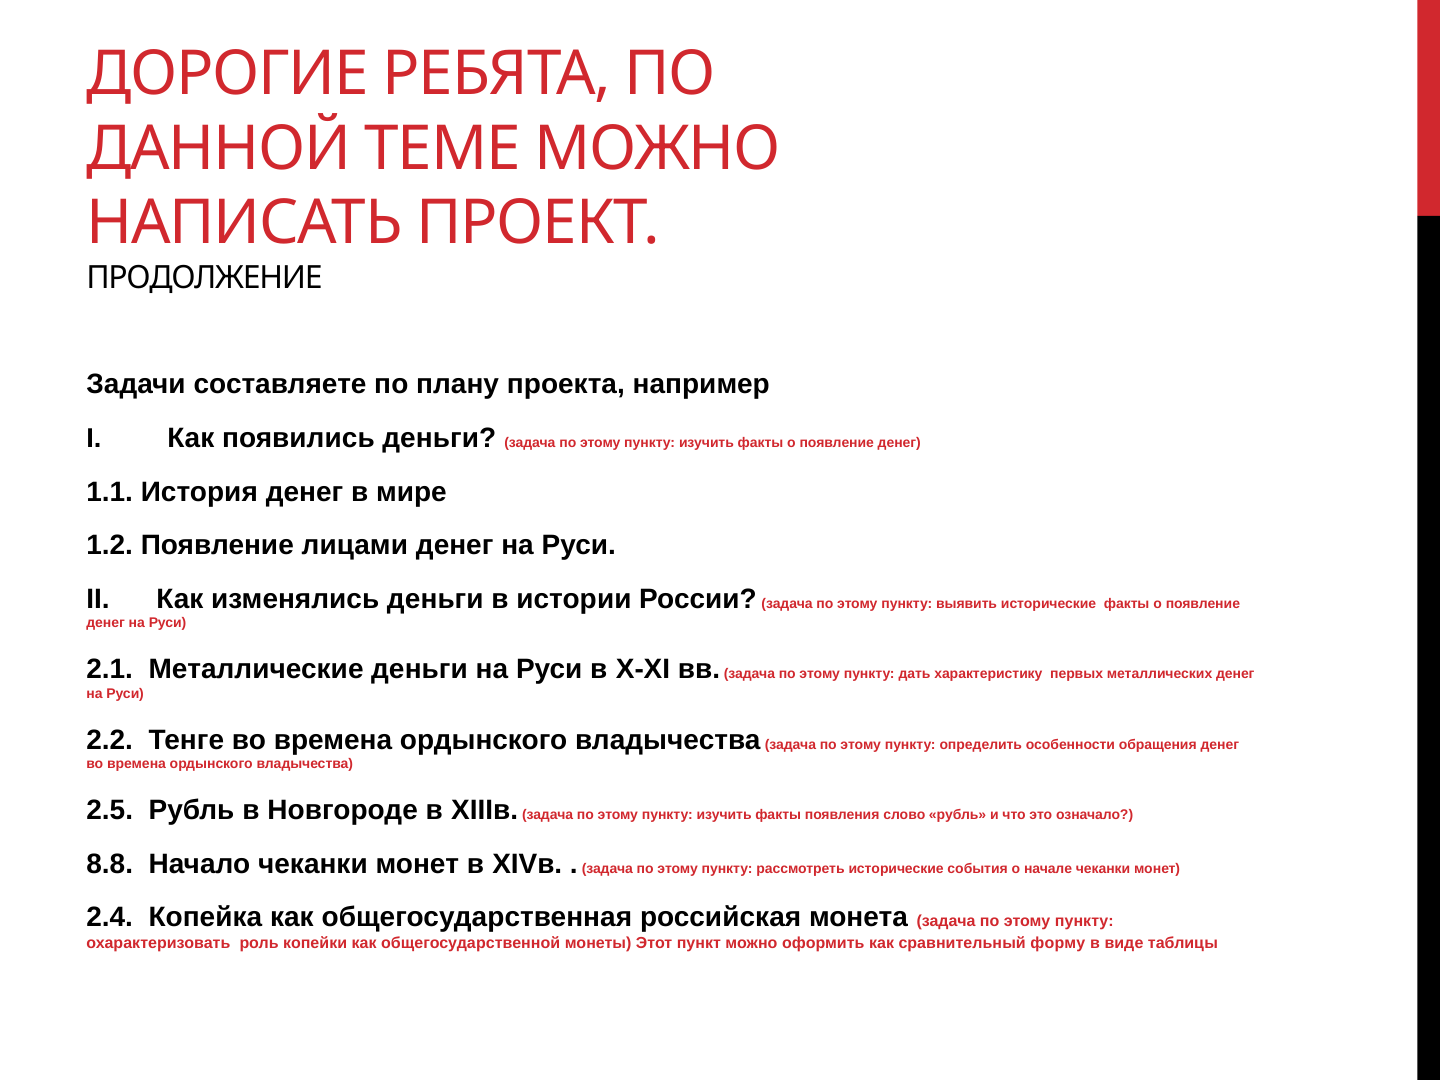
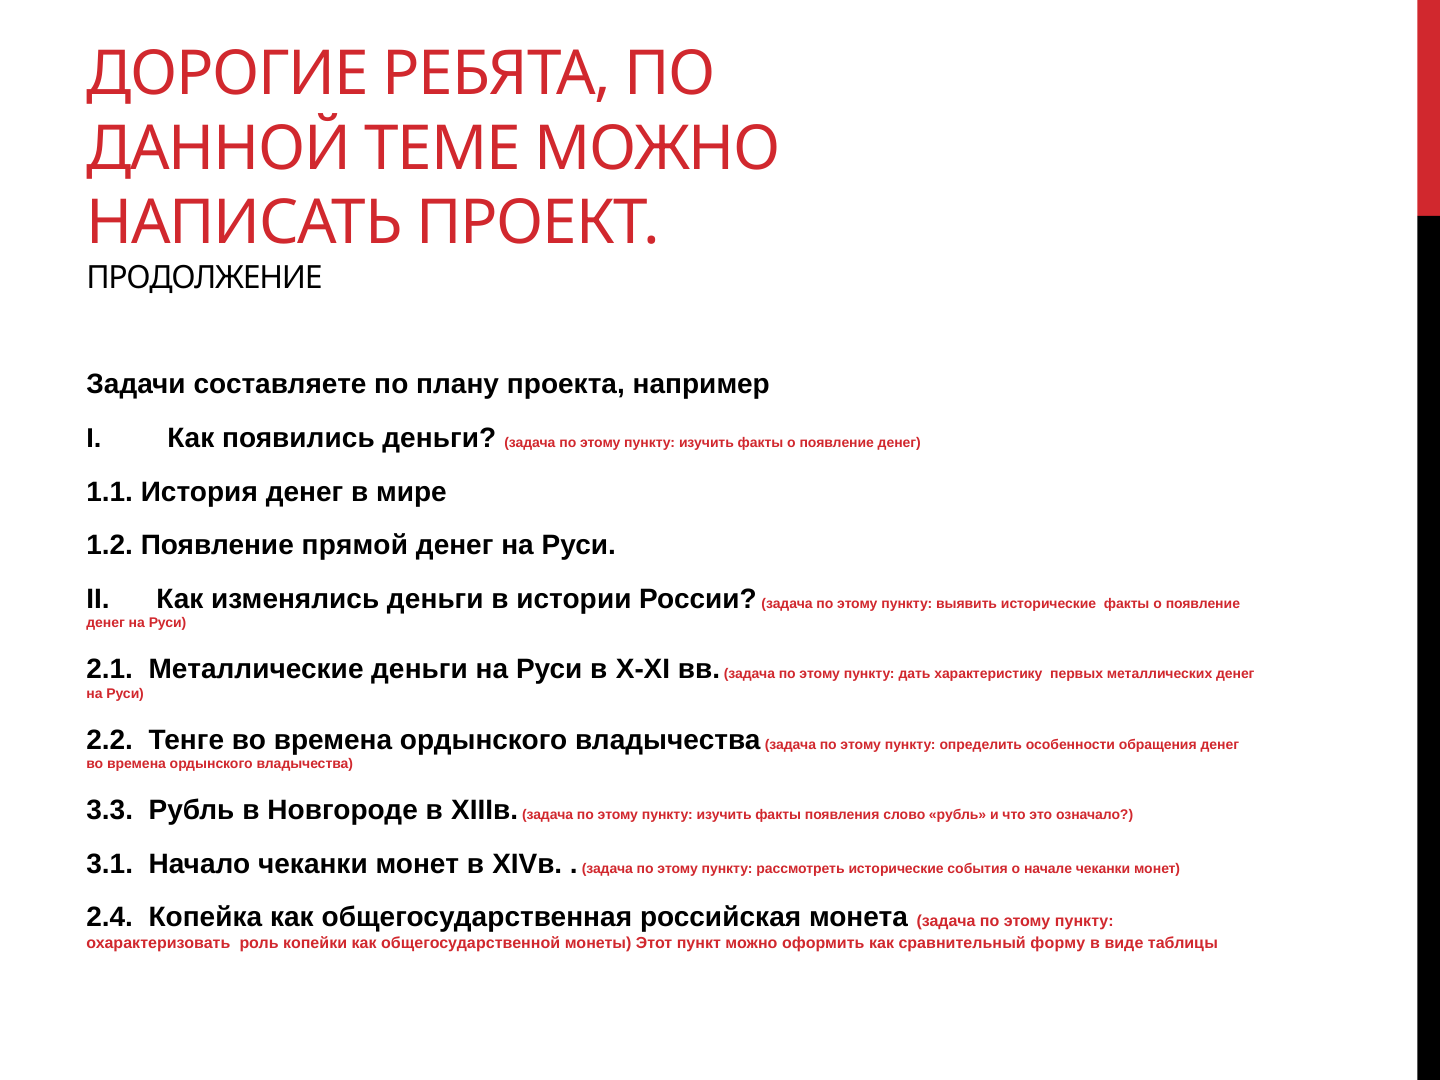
лицами: лицами -> прямой (355, 545)
2.5: 2.5 -> 3.3 (110, 810)
8.8: 8.8 -> 3.1 (110, 864)
